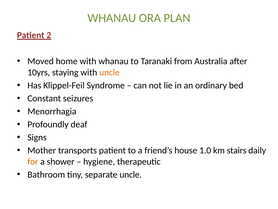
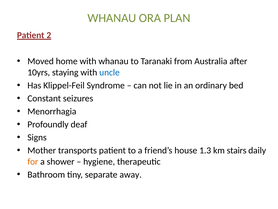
uncle colour: orange -> blue (109, 72)
1.0: 1.0 -> 1.3 (205, 150)
separate uncle: uncle -> away (131, 174)
